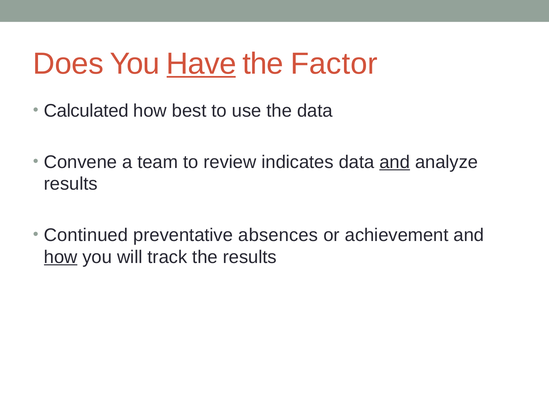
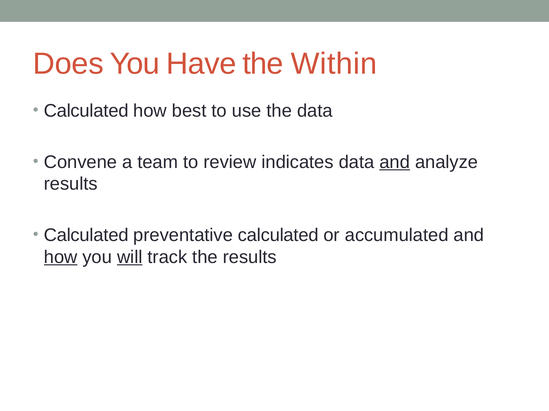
Have underline: present -> none (201, 64)
Factor: Factor -> Within (334, 64)
Continued: Continued -> Calculated (86, 235)
preventative absences: absences -> calculated (278, 235)
achievement: achievement -> accumulated (397, 235)
will underline: none -> present (130, 257)
